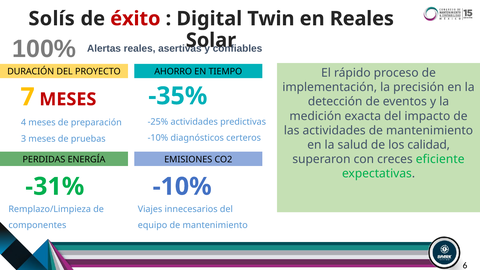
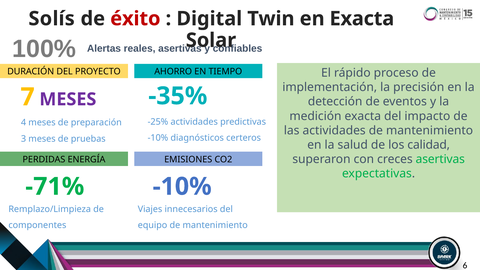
en Reales: Reales -> Exacta (362, 19)
MESES colour: red -> purple (68, 99)
creces eficiente: eficiente -> asertivas (440, 159)
-31%: -31% -> -71% (55, 187)
